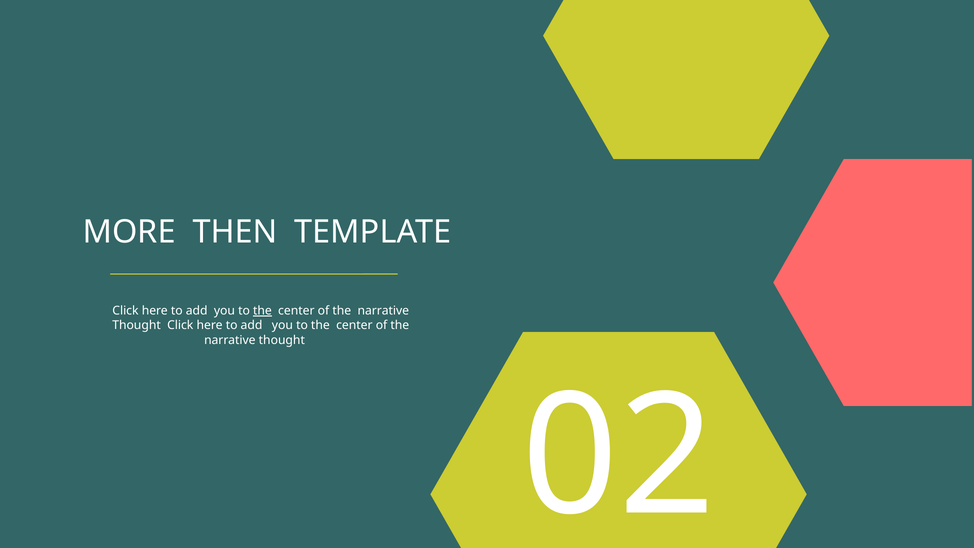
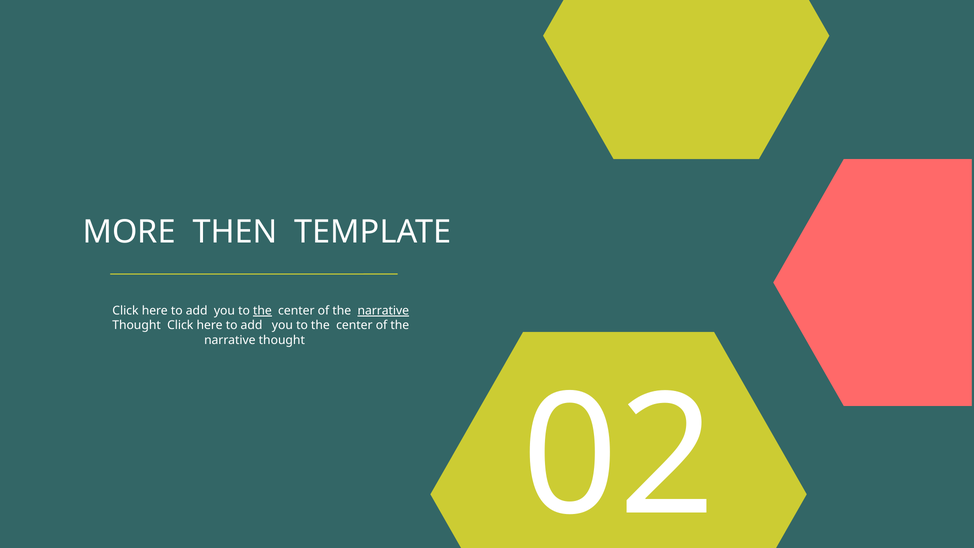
narrative underline: none -> present (383, 311)
